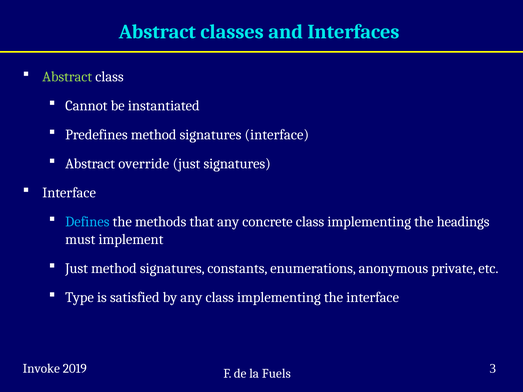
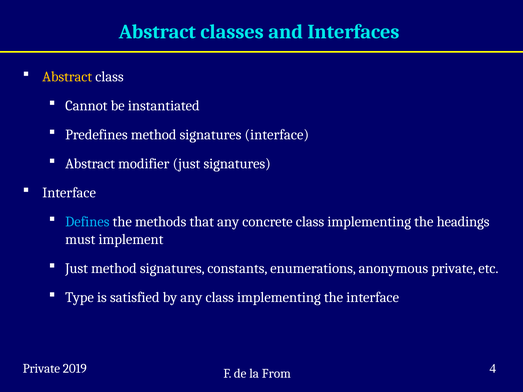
Abstract colour: light green -> yellow (67, 77)
override: override -> modifier (144, 164)
Invoke: Invoke -> Private (41, 369)
3: 3 -> 4 (493, 369)
Fuels: Fuels -> From (276, 374)
